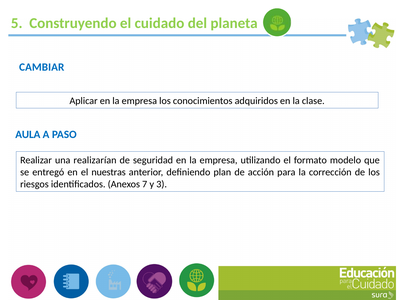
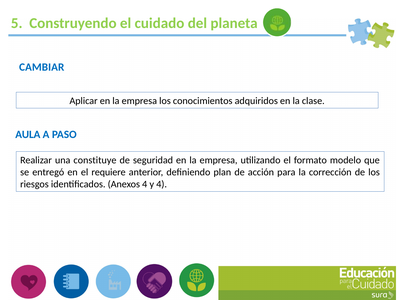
realizarían: realizarían -> constituye (95, 161)
nuestras: nuestras -> requiere (109, 173)
Anexos 7: 7 -> 4 (145, 185)
y 3: 3 -> 4 (162, 185)
